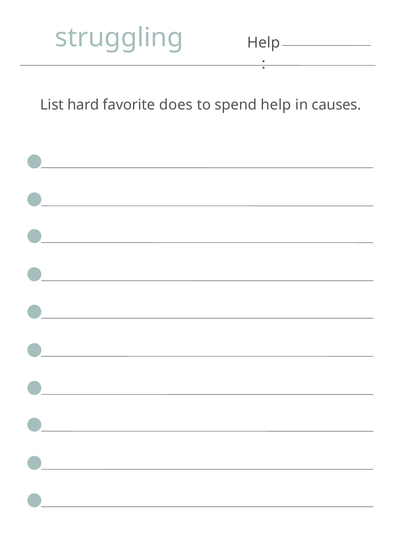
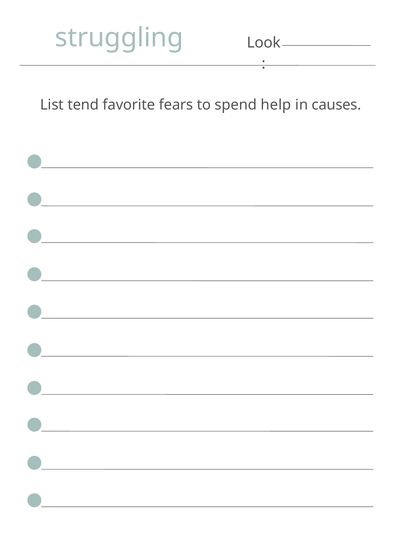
Help: Help -> Look (264, 43)
hard: hard -> tend (83, 105)
does: does -> fears (176, 105)
